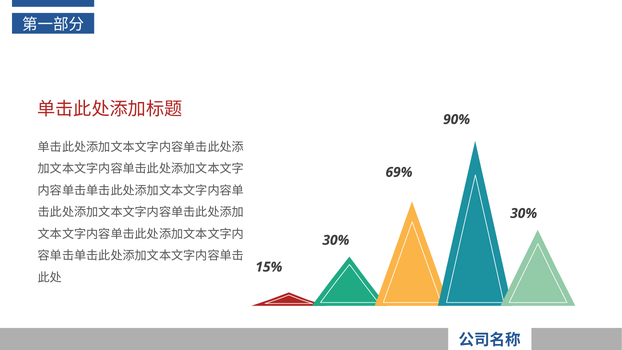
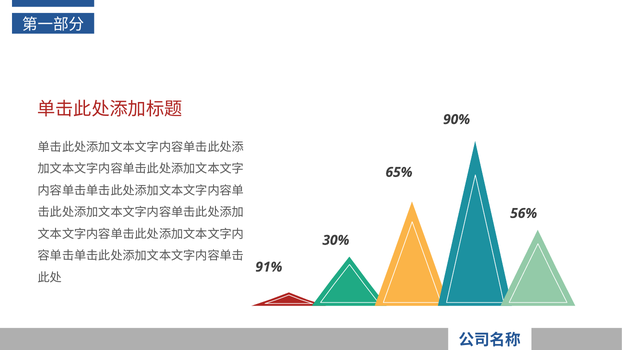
69%: 69% -> 65% (399, 172)
30%: 30% -> 56% (524, 213)
15%: 15% -> 91% (269, 267)
